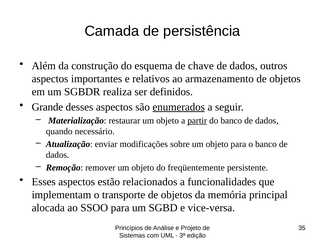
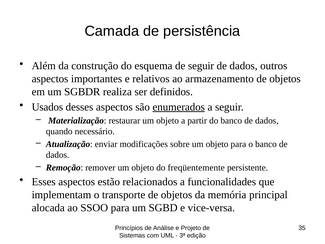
de chave: chave -> seguir (201, 66)
Grande: Grande -> Usados (47, 107)
partir underline: present -> none (197, 121)
